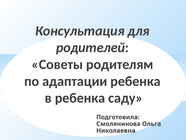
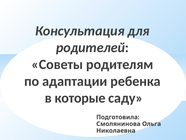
в ребенка: ребенка -> которые (80, 98)
